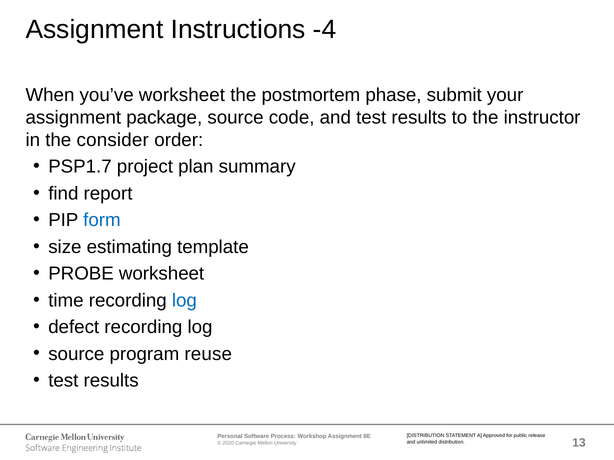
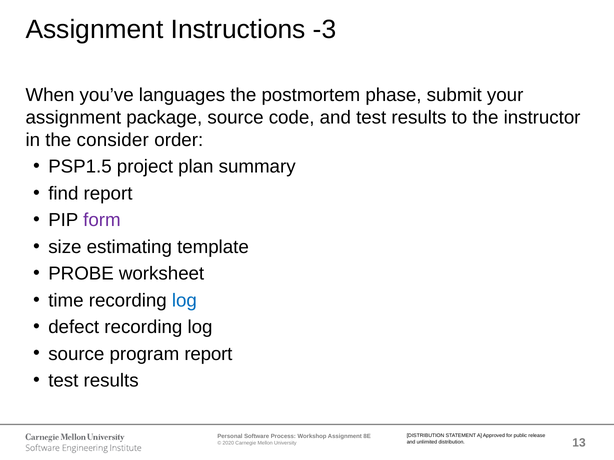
-4: -4 -> -3 (325, 29)
you’ve worksheet: worksheet -> languages (182, 95)
PSP1.7: PSP1.7 -> PSP1.5 (80, 167)
form colour: blue -> purple (102, 220)
program reuse: reuse -> report (208, 354)
